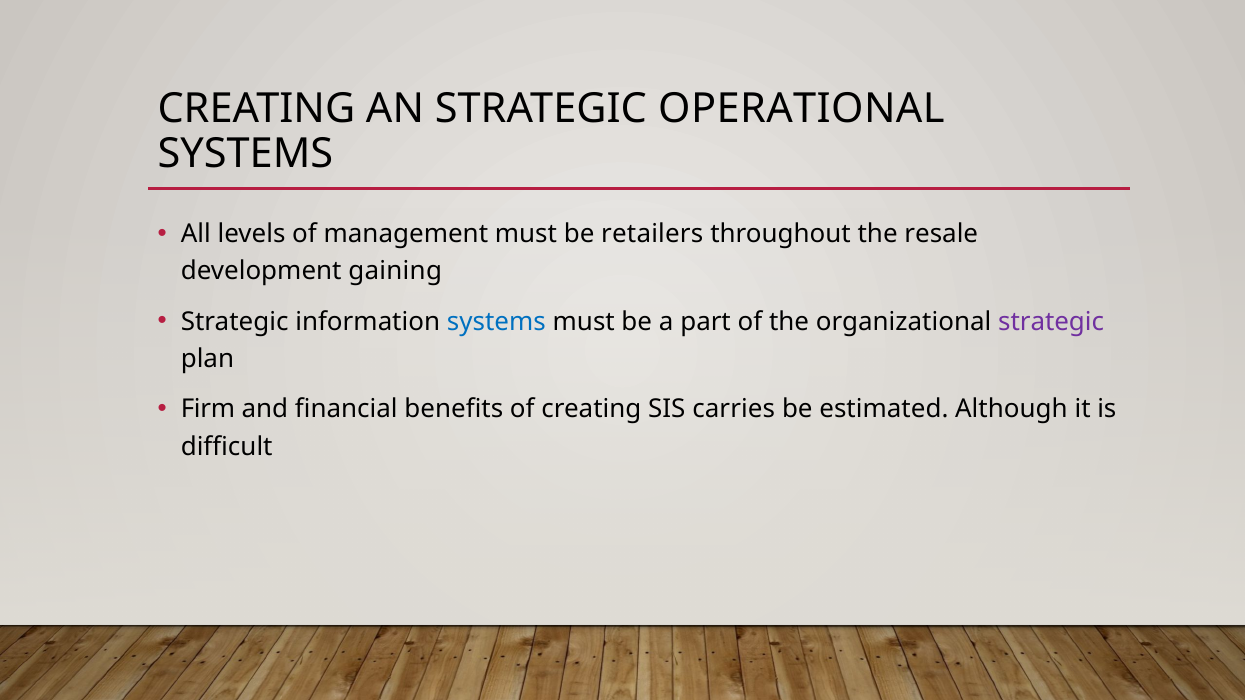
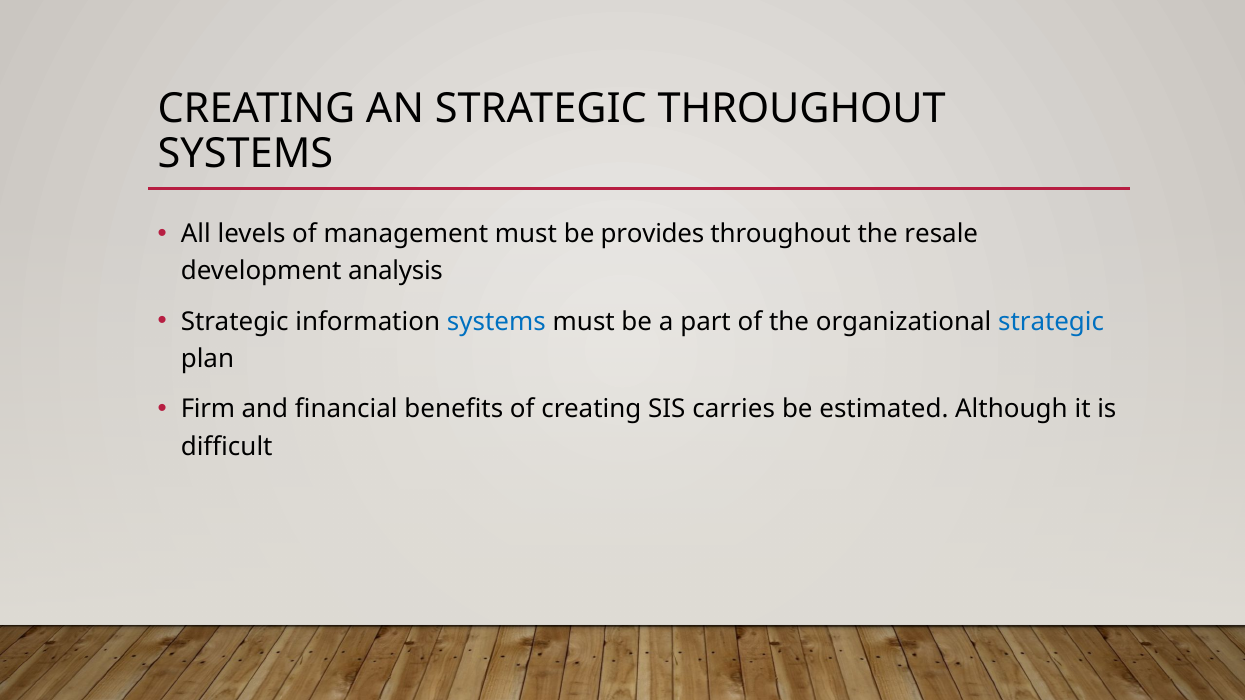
STRATEGIC OPERATIONAL: OPERATIONAL -> THROUGHOUT (802, 109)
retailers: retailers -> provides (652, 234)
gaining: gaining -> analysis (395, 271)
strategic colour: purple -> blue (1051, 322)
